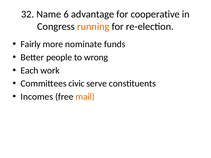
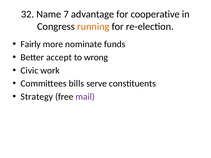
6: 6 -> 7 (66, 14)
people: people -> accept (59, 57)
Each: Each -> Civic (29, 71)
civic: civic -> bills (76, 84)
Incomes: Incomes -> Strategy (37, 97)
mail colour: orange -> purple (85, 97)
